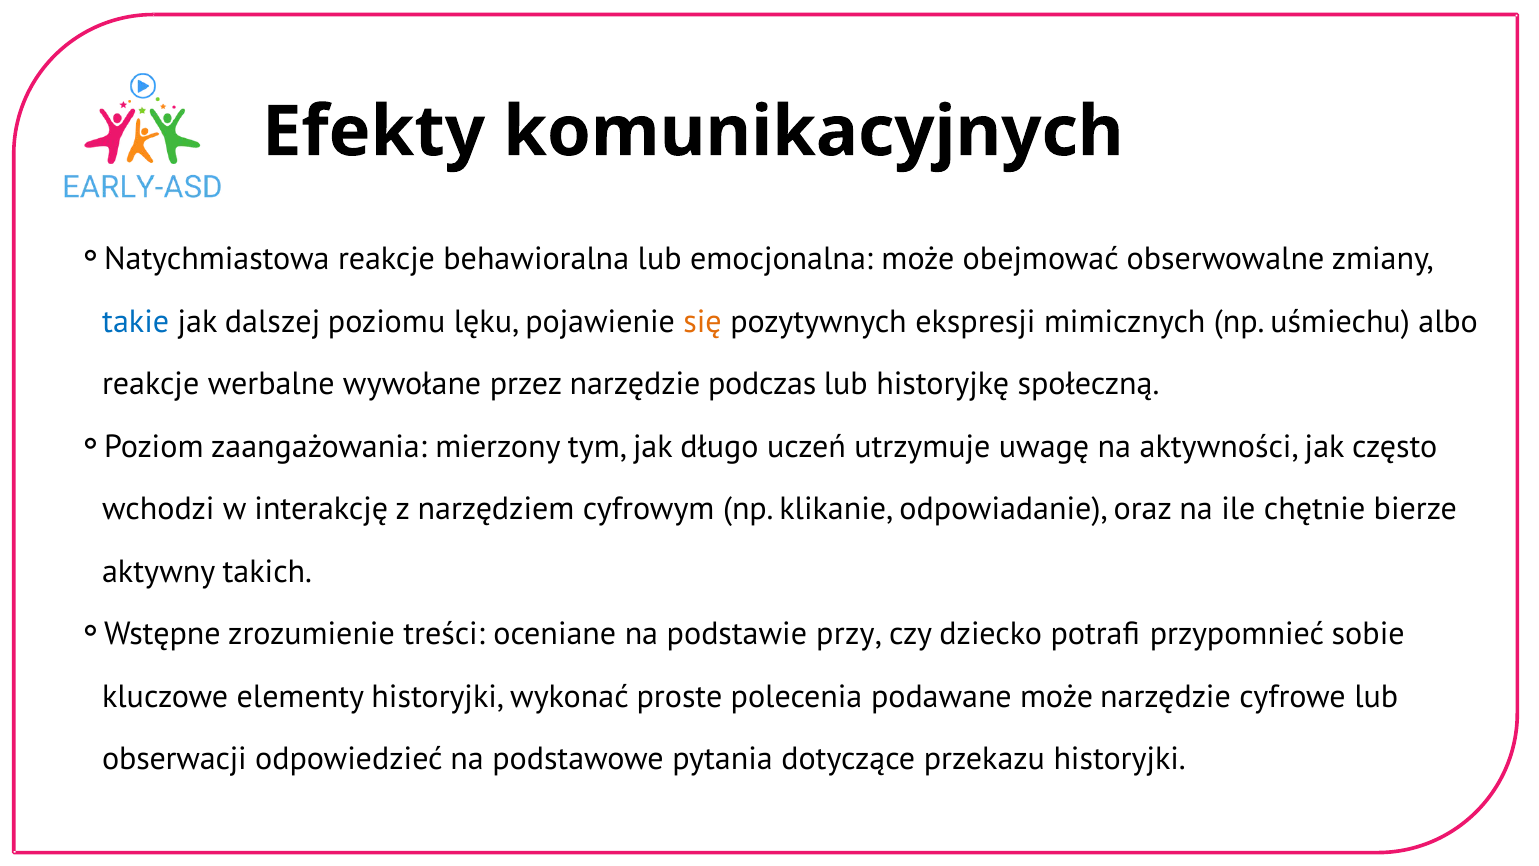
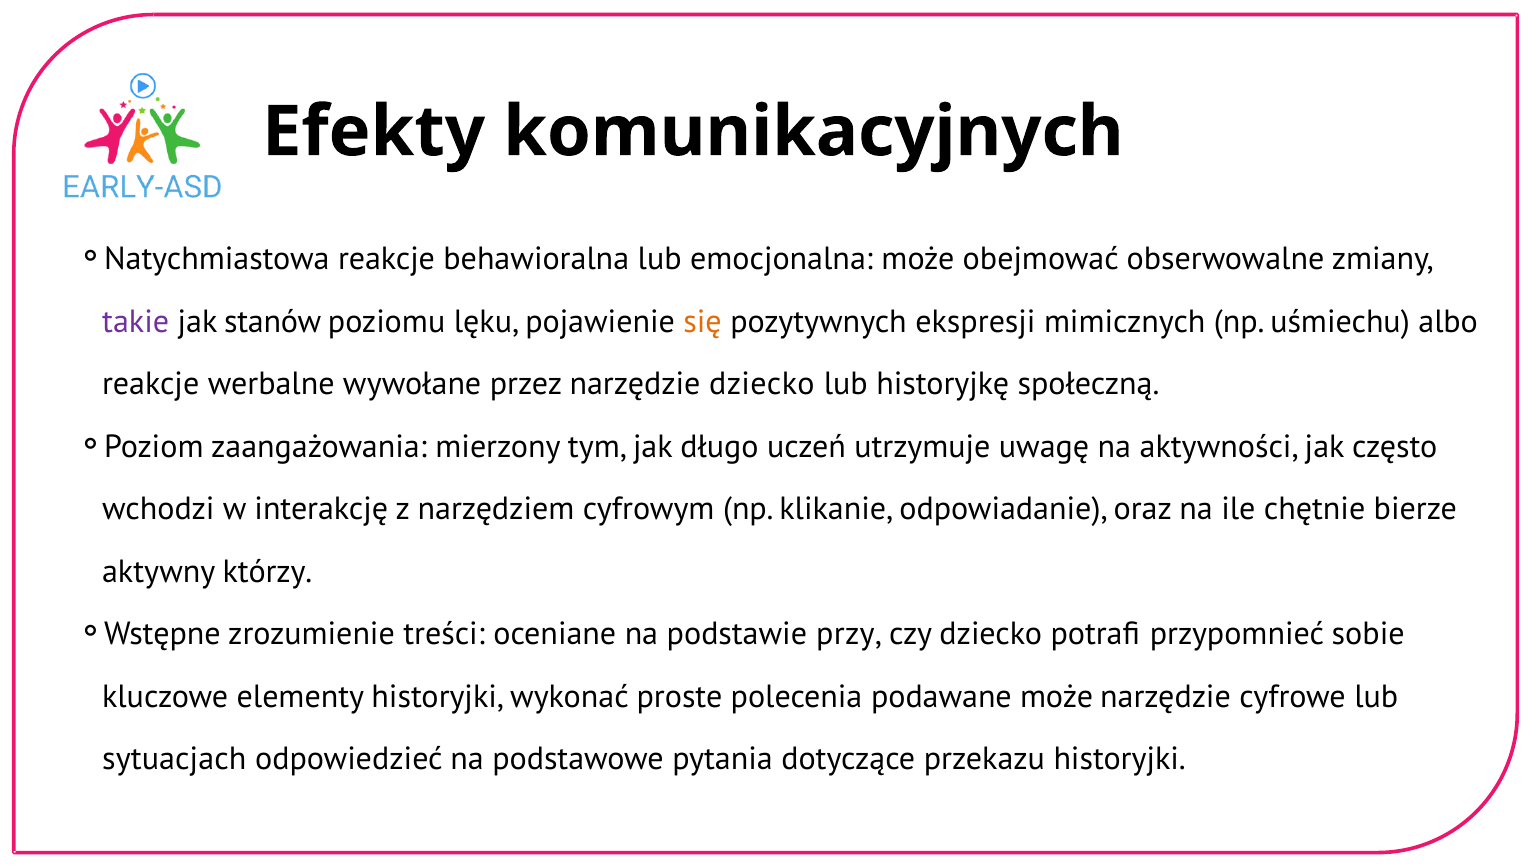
takie colour: blue -> purple (136, 322)
dalszej: dalszej -> stanów (273, 322)
narzędzie podczas: podczas -> dziecko (762, 384)
takich: takich -> którzy (267, 571)
obserwacji: obserwacji -> sytuacjach (174, 759)
